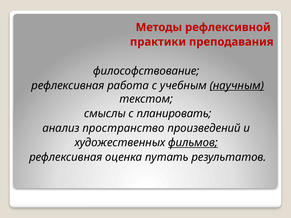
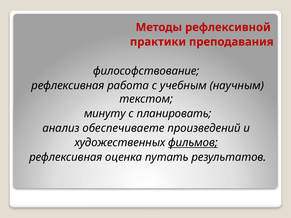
научным underline: present -> none (237, 86)
смыслы: смыслы -> минуту (105, 114)
пространство: пространство -> обеспечиваете (123, 128)
